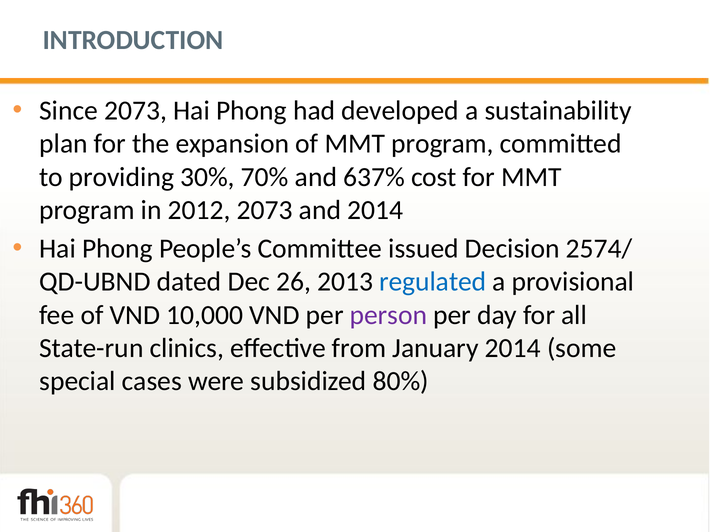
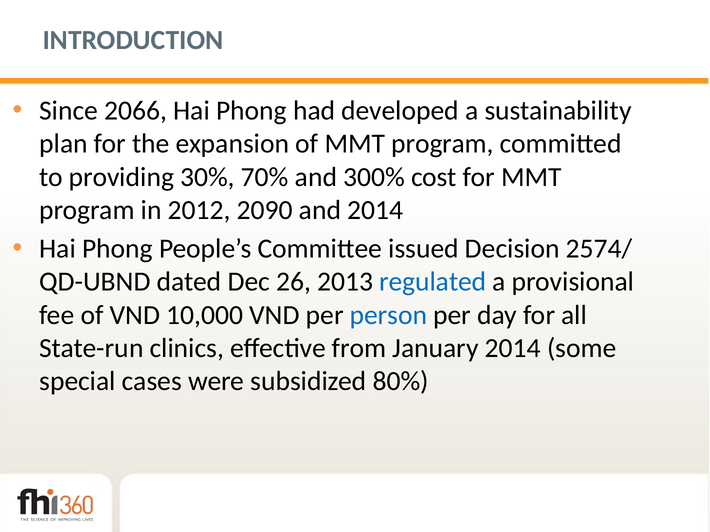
Since 2073: 2073 -> 2066 (136, 111)
637%: 637% -> 300% (374, 177)
2012 2073: 2073 -> 2090 (265, 210)
person colour: purple -> blue (389, 315)
